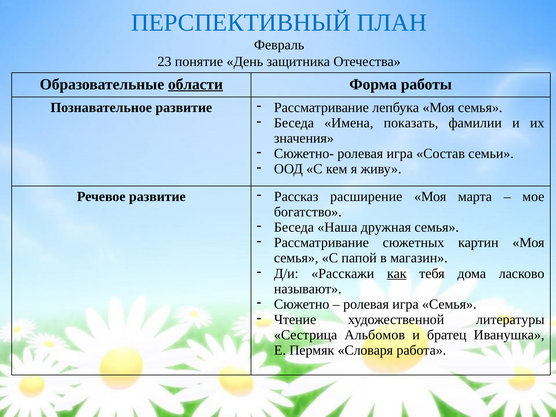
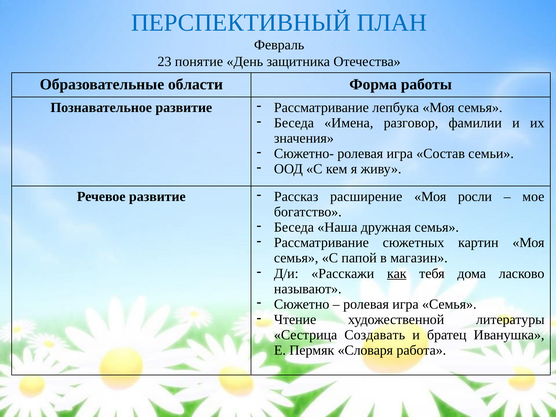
области underline: present -> none (196, 84)
показать: показать -> разговор (411, 123)
марта: марта -> росли (475, 196)
Альбомов: Альбомов -> Создавать (375, 335)
